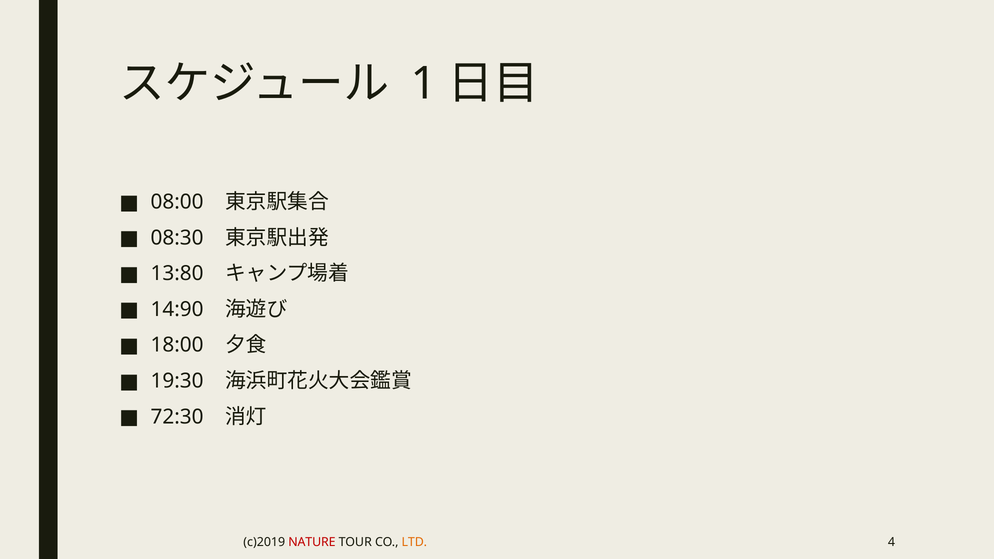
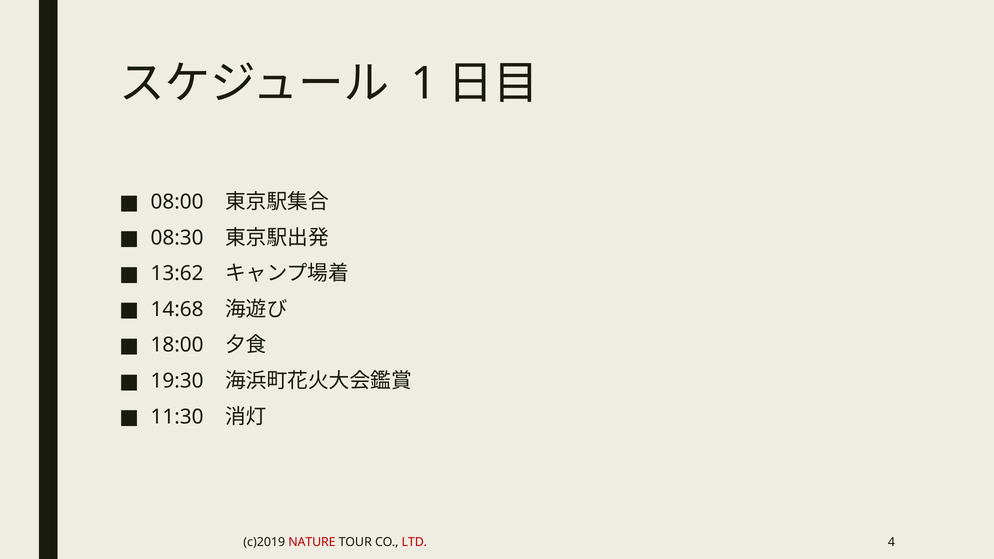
13:80: 13:80 -> 13:62 (177, 274)
14:90: 14:90 -> 14:68 (177, 309)
72:30: 72:30 -> 11:30 (177, 417)
LTD colour: orange -> red (414, 542)
